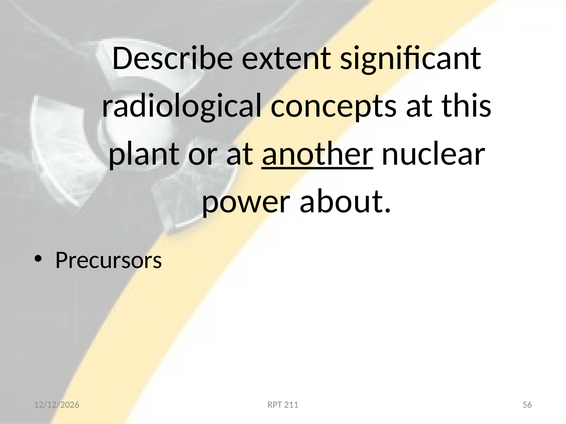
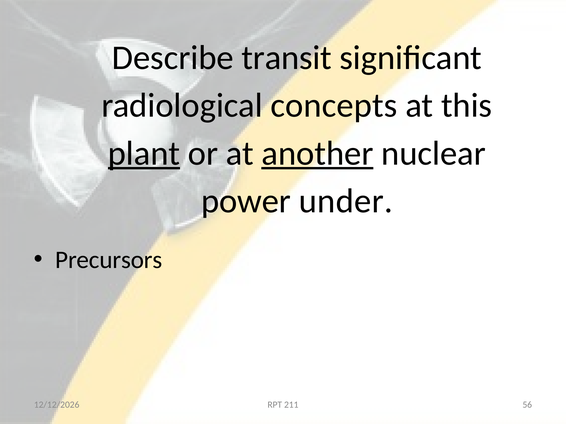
extent: extent -> transit (287, 58)
plant underline: none -> present (144, 153)
about: about -> under (346, 201)
